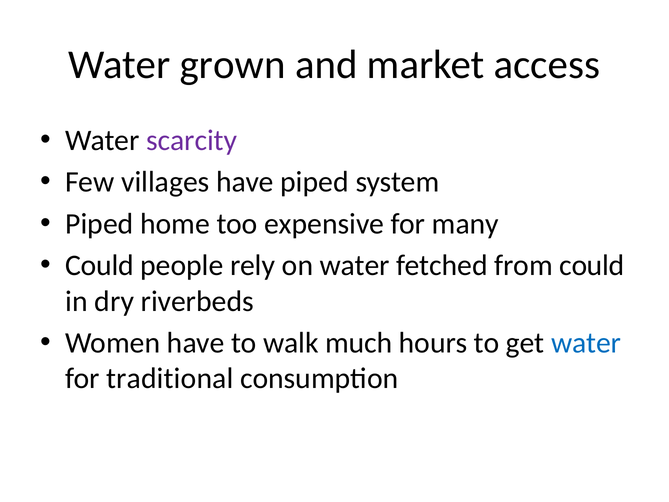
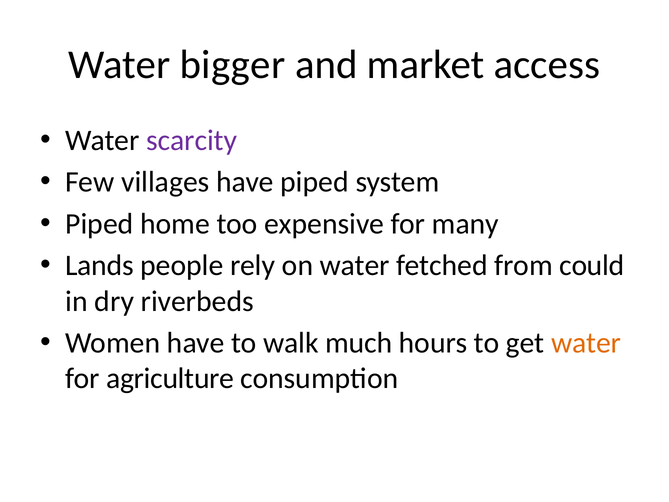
grown: grown -> bigger (232, 65)
Could: Could -> Lands (99, 265)
water colour: blue -> orange (586, 343)
traditional: traditional -> agriculture (170, 378)
